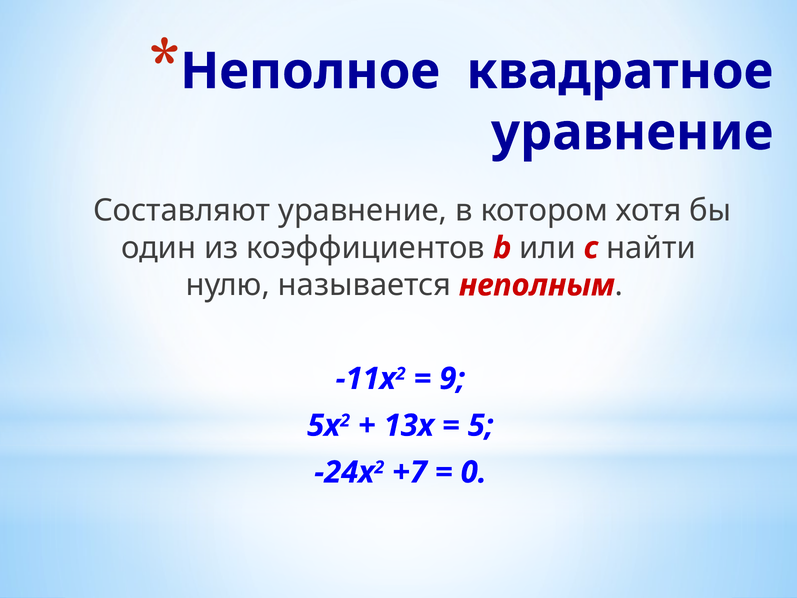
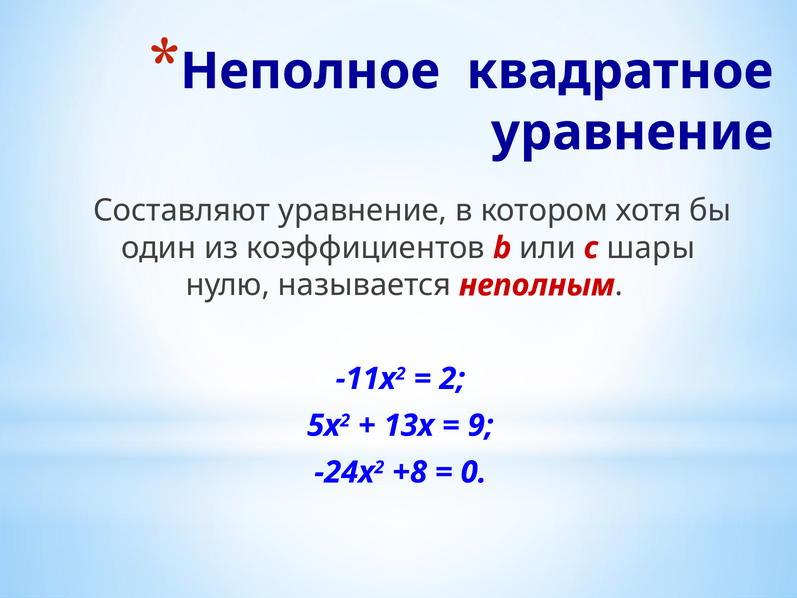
найти: найти -> шары (651, 248)
9: 9 -> 2 (452, 379)
5: 5 -> 9 (481, 425)
+7: +7 -> +8 (410, 472)
